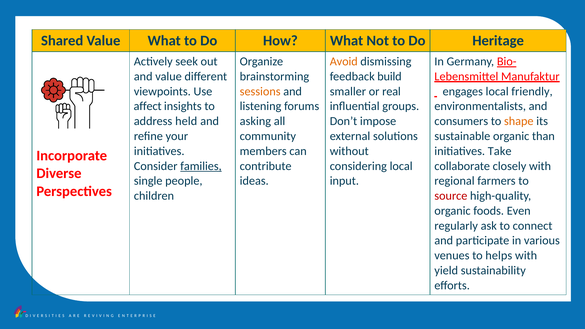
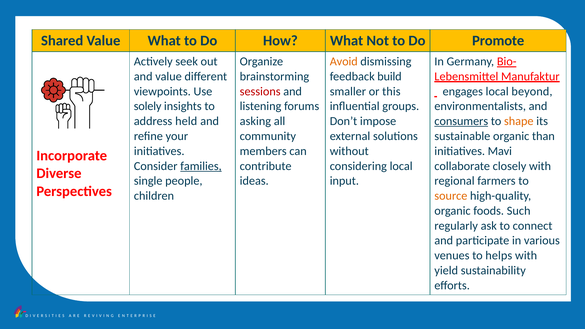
Heritage: Heritage -> Promote (498, 41)
sessions colour: orange -> red (260, 91)
real: real -> this (391, 91)
friendly: friendly -> beyond (532, 91)
affect: affect -> solely (148, 106)
consumers underline: none -> present (461, 121)
Take: Take -> Mavi (500, 151)
source colour: red -> orange (451, 196)
Even: Even -> Such (519, 211)
